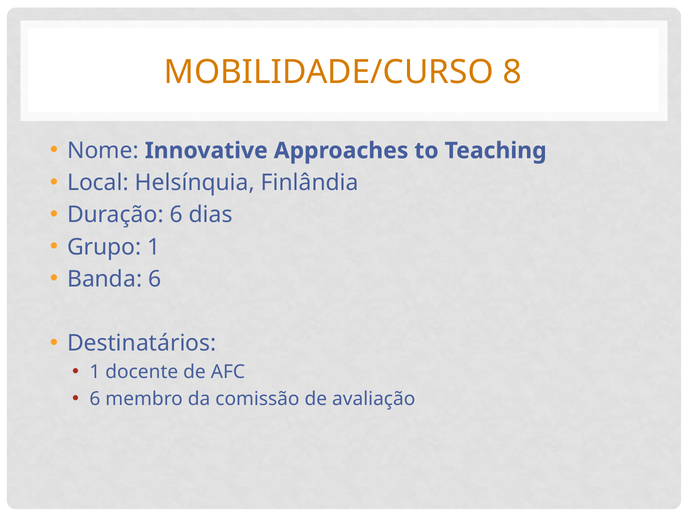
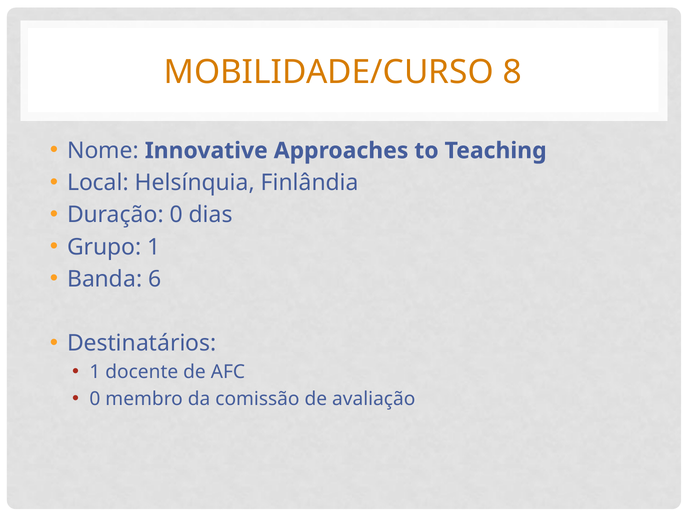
Duração 6: 6 -> 0 (176, 215)
6: 6 -> 0 (95, 399)
